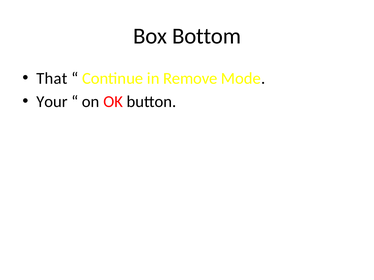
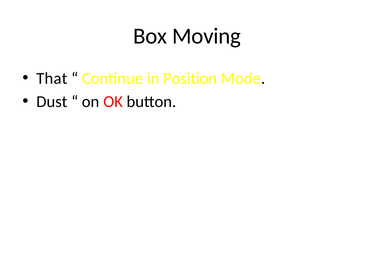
Bottom: Bottom -> Moving (207, 36)
Remove: Remove -> Position (190, 78)
Your: Your -> Dust (52, 102)
